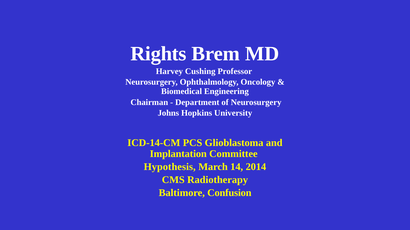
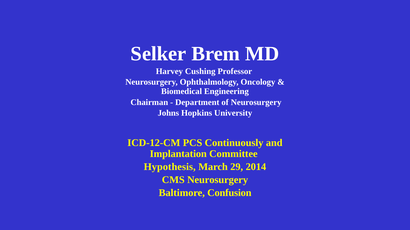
Rights: Rights -> Selker (158, 54)
ICD-14-CM: ICD-14-CM -> ICD-12-CM (154, 143)
Glioblastoma: Glioblastoma -> Continuously (234, 143)
14: 14 -> 29 (237, 167)
CMS Radiotherapy: Radiotherapy -> Neurosurgery (218, 180)
